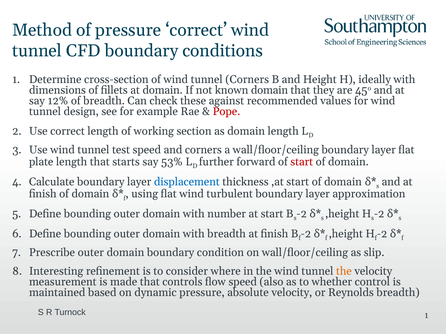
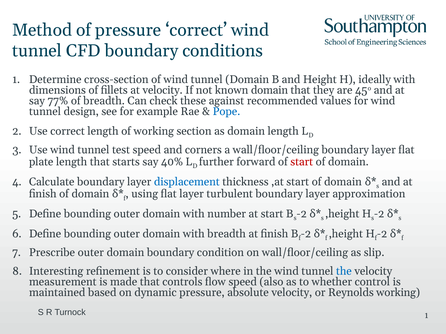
tunnel Corners: Corners -> Domain (247, 80)
at domain: domain -> velocity (163, 90)
12%: 12% -> 77% (58, 101)
Pope colour: red -> blue (226, 112)
53%: 53% -> 40% (172, 162)
flat wind: wind -> layer (192, 194)
the colour: orange -> blue (344, 272)
Reynolds breadth: breadth -> working (398, 293)
